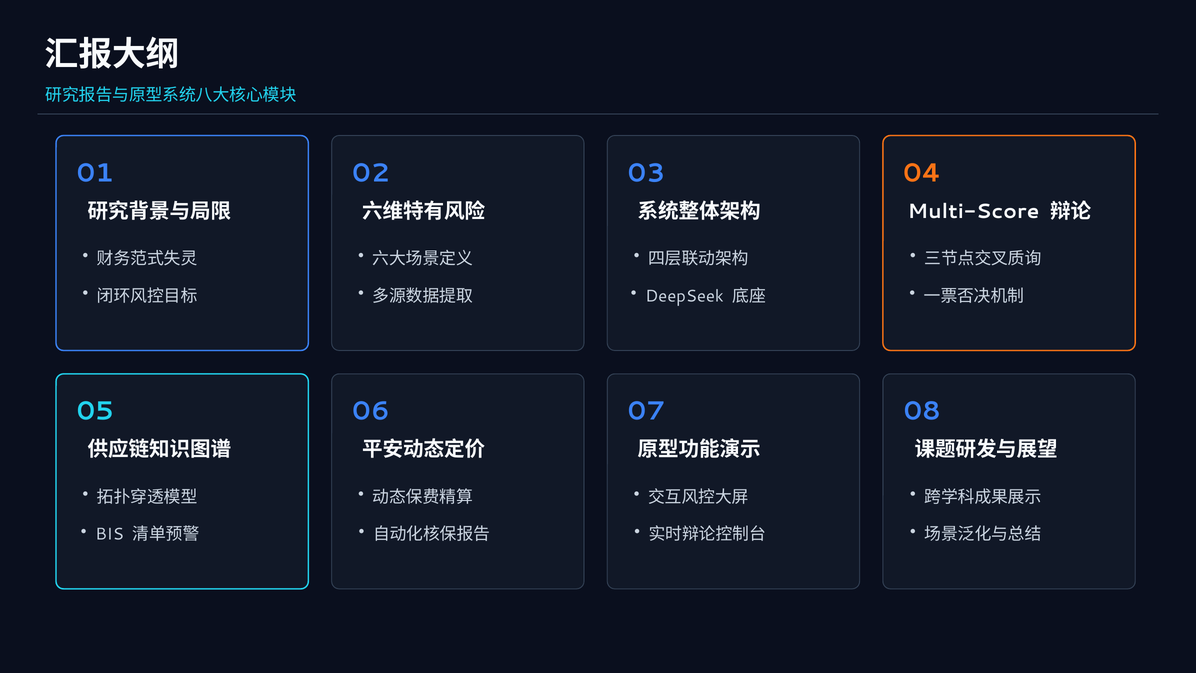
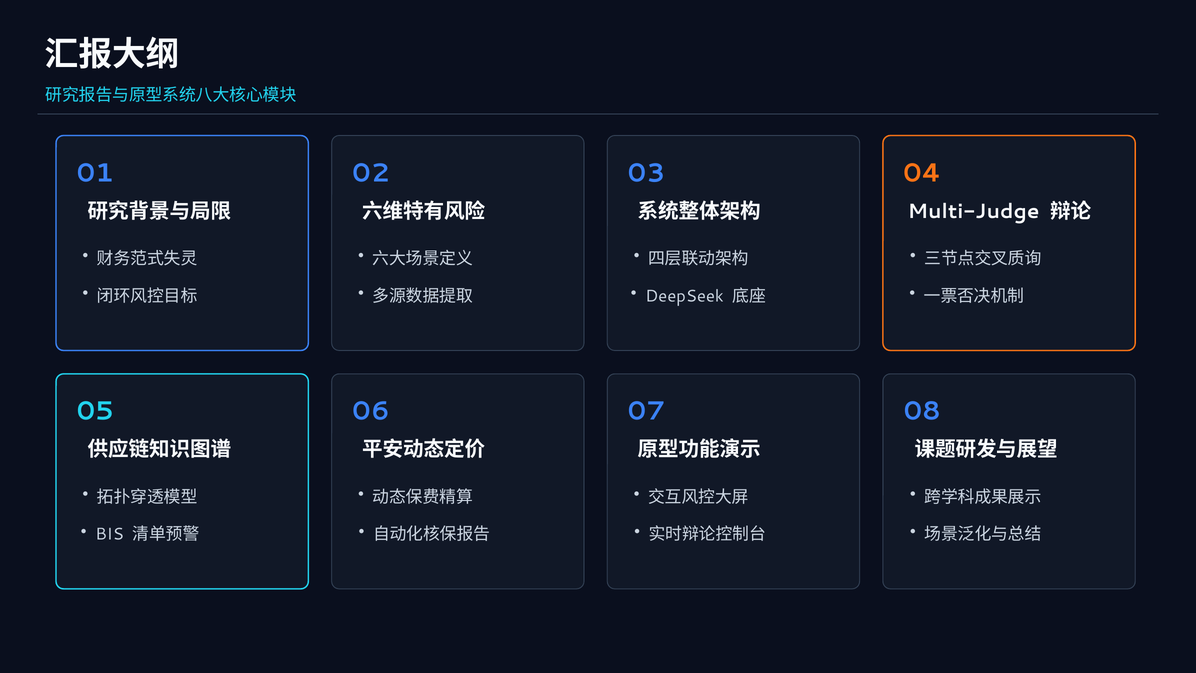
Multi-Score: Multi-Score -> Multi-Judge (974, 211)
